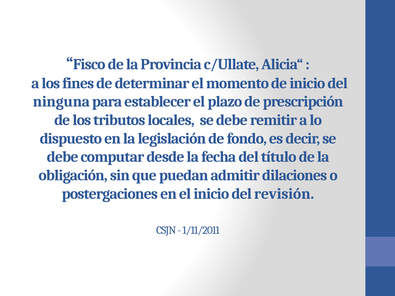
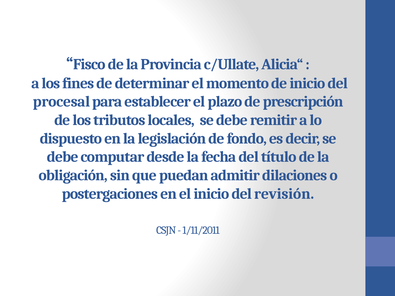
ninguna: ninguna -> procesal (62, 102)
